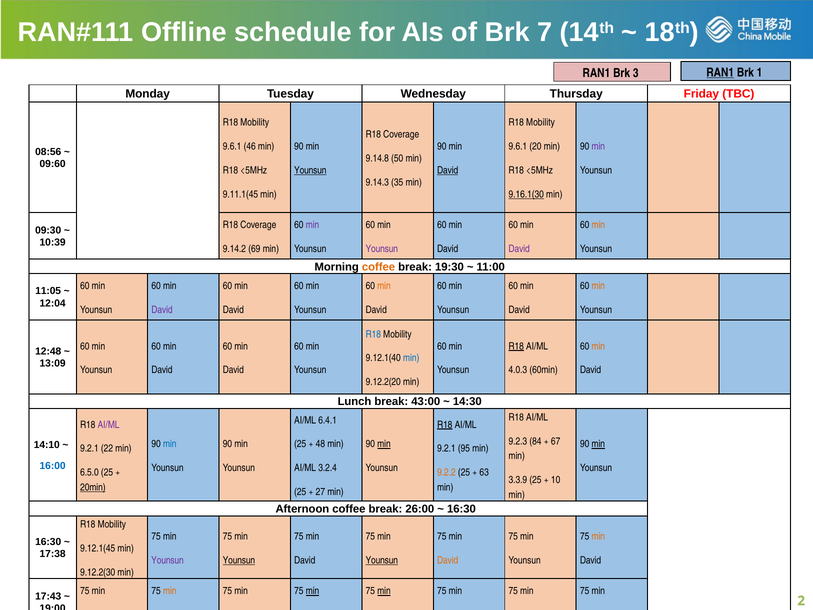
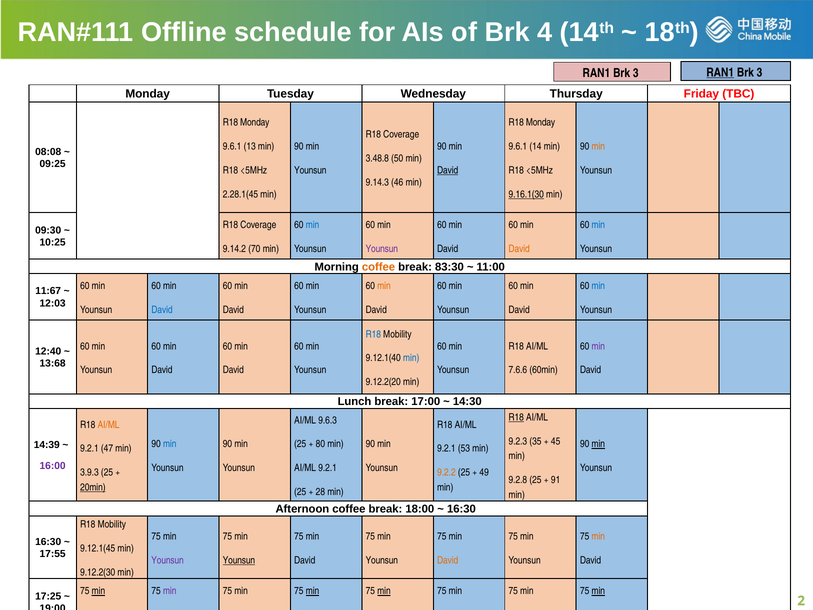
7: 7 -> 4 (545, 33)
1: 1 -> 3 (760, 72)
Mobility: Mobility -> Monday (255, 122)
Mobility: Mobility -> Monday (541, 122)
46: 46 -> 13 (250, 146)
20: 20 -> 14 (535, 146)
min colour: purple -> orange (598, 146)
08:56: 08:56 -> 08:08 (48, 152)
9.14.8: 9.14.8 -> 3.48.8 (377, 158)
09:60: 09:60 -> 09:25 (53, 164)
Younsun underline: present -> none (310, 170)
35: 35 -> 46 (397, 182)
9.11.1(45: 9.11.1(45 -> 2.28.1(45 (240, 194)
min colour: purple -> blue (313, 225)
min colour: orange -> blue (598, 225)
10:39: 10:39 -> 10:25 (53, 242)
69: 69 -> 70 (254, 249)
David colour: purple -> orange (519, 249)
19:30: 19:30 -> 83:30 (449, 267)
min colour: orange -> blue (598, 286)
11:05: 11:05 -> 11:67 (48, 291)
12:04: 12:04 -> 12:03 (53, 303)
David colour: purple -> blue (162, 310)
R18 underline: present -> none (516, 346)
min colour: orange -> purple (598, 346)
12:48: 12:48 -> 12:40 (48, 351)
13:09: 13:09 -> 13:68 (53, 363)
4.0.3: 4.0.3 -> 7.6.6 (518, 370)
43:00: 43:00 -> 17:00 (426, 402)
R18 underline: none -> present (516, 417)
6.4.1: 6.4.1 -> 9.6.3 (328, 420)
AI/ML colour: purple -> orange (109, 424)
R18 underline: present -> none (445, 424)
84: 84 -> 35 (535, 441)
67: 67 -> 45 (556, 441)
14:10: 14:10 -> 14:39 (47, 445)
48: 48 -> 80 (320, 444)
min underline: present -> none (384, 444)
22: 22 -> 47 (107, 448)
95: 95 -> 53 (464, 448)
16:00 colour: blue -> purple (53, 466)
3.2.4: 3.2.4 -> 9.2.1 (328, 468)
6.5.0: 6.5.0 -> 3.9.3 (89, 472)
63: 63 -> 49 (484, 472)
3.3.9: 3.3.9 -> 9.2.8 (518, 480)
10: 10 -> 91 (556, 480)
27: 27 -> 28 (320, 492)
26:00: 26:00 -> 18:00 (420, 509)
17:38: 17:38 -> 17:55 (53, 554)
Younsun underline: present -> none (382, 560)
min underline: none -> present (98, 591)
min colour: orange -> purple (170, 591)
min underline: none -> present (598, 591)
17:43: 17:43 -> 17:25 (48, 596)
